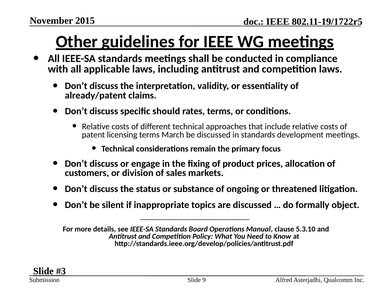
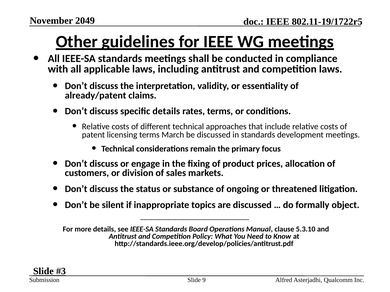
2015: 2015 -> 2049 (85, 21)
specific should: should -> details (166, 111)
